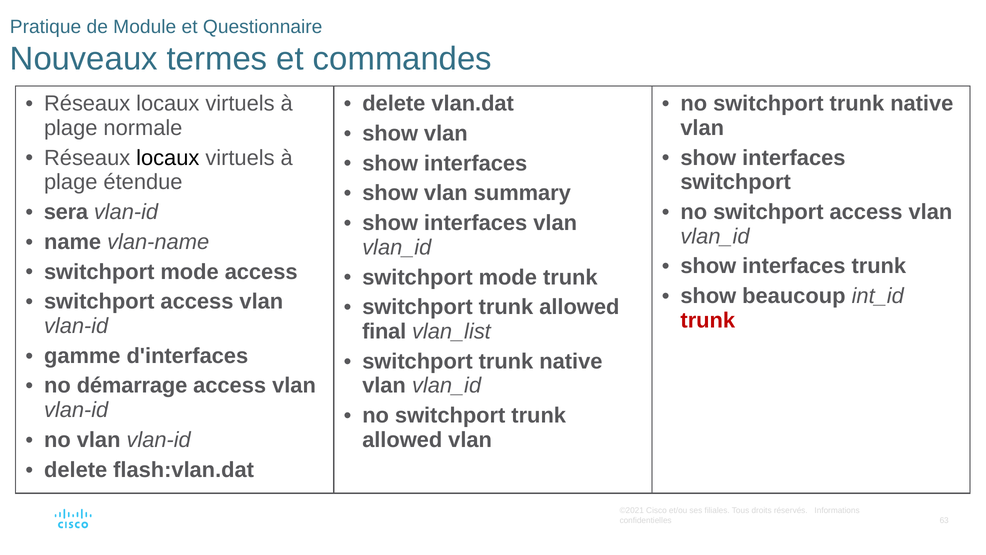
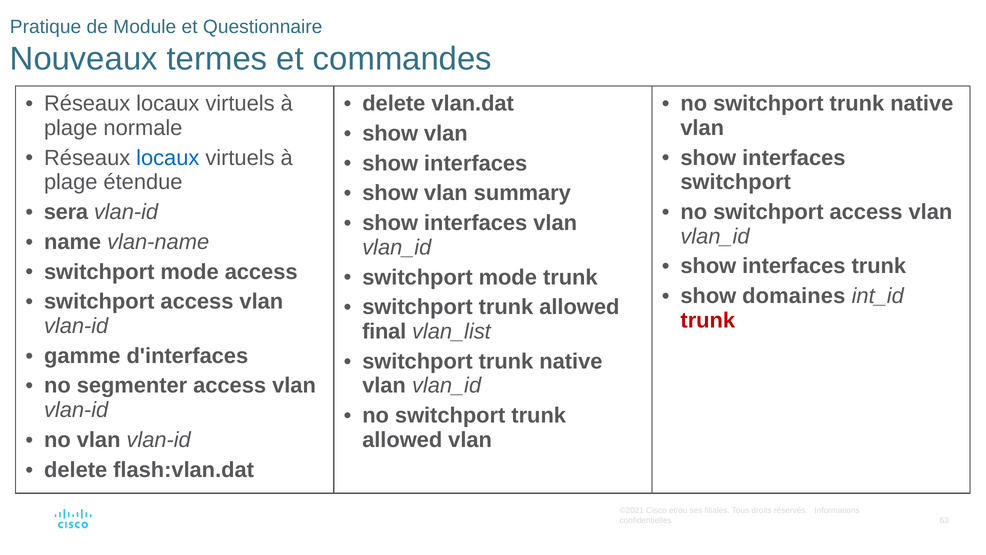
locaux colour: black -> blue (168, 158)
beaucoup: beaucoup -> domaines (794, 296)
démarrage: démarrage -> segmenter (132, 386)
